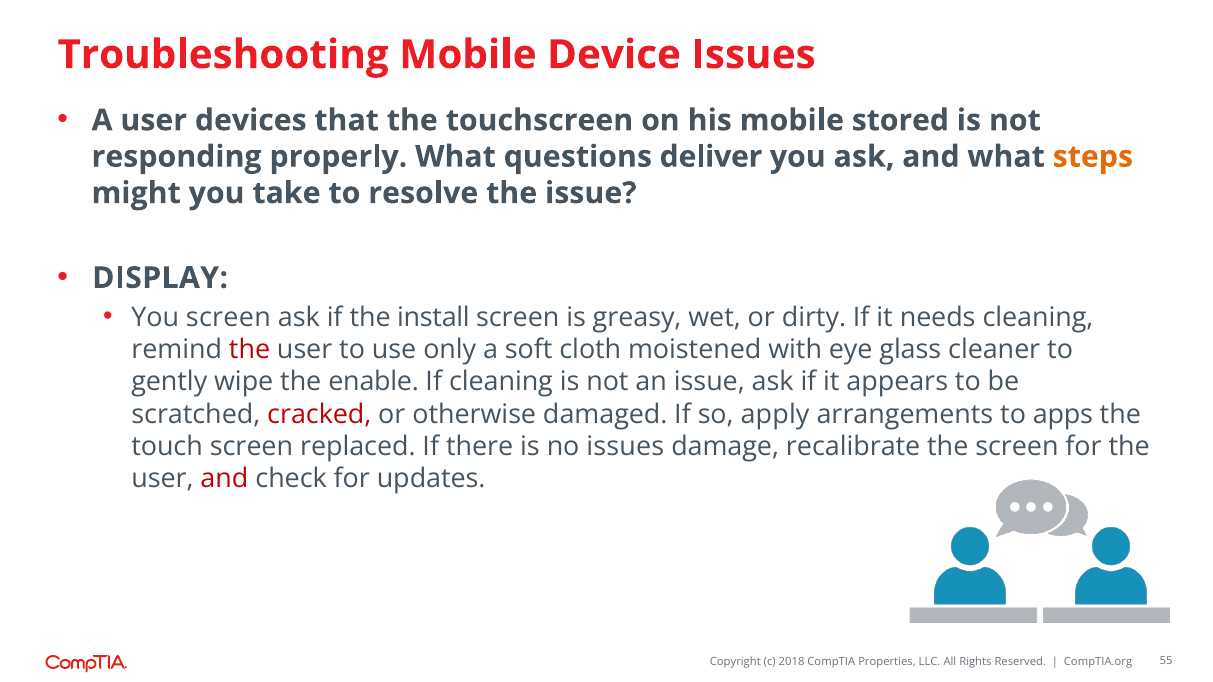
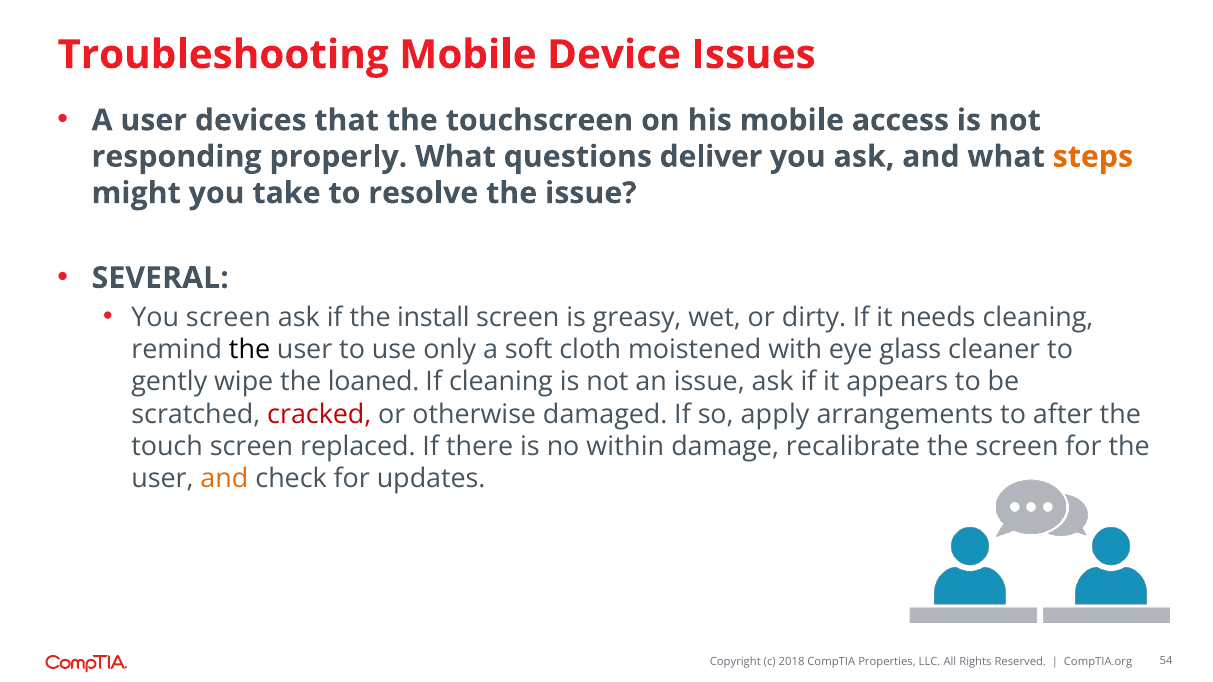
stored: stored -> access (900, 120)
DISPLAY: DISPLAY -> SEVERAL (160, 278)
the colour: red -> black (250, 350)
enable: enable -> loaned (374, 382)
apps: apps -> after (1063, 415)
no issues: issues -> within (625, 447)
and colour: red -> orange (224, 479)
55: 55 -> 54 (1166, 661)
